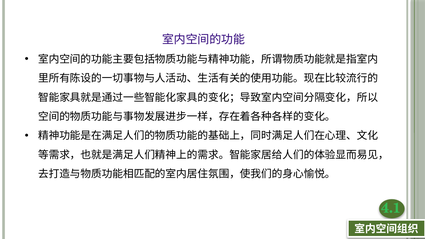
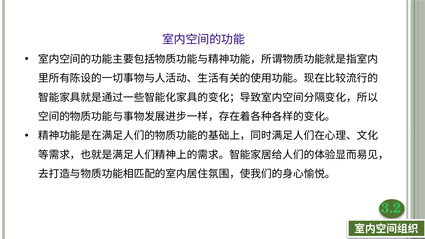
4.1: 4.1 -> 3.2 (391, 208)
